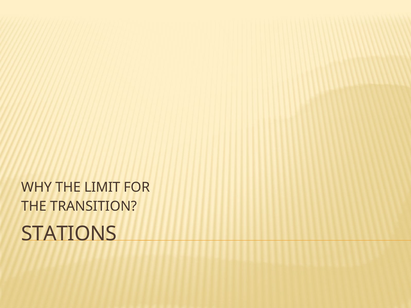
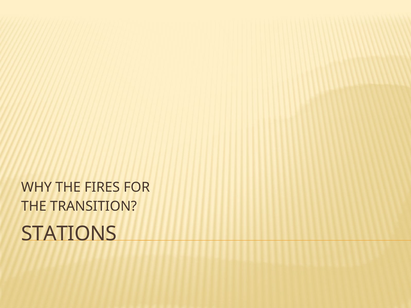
LIMIT: LIMIT -> FIRES (102, 187)
